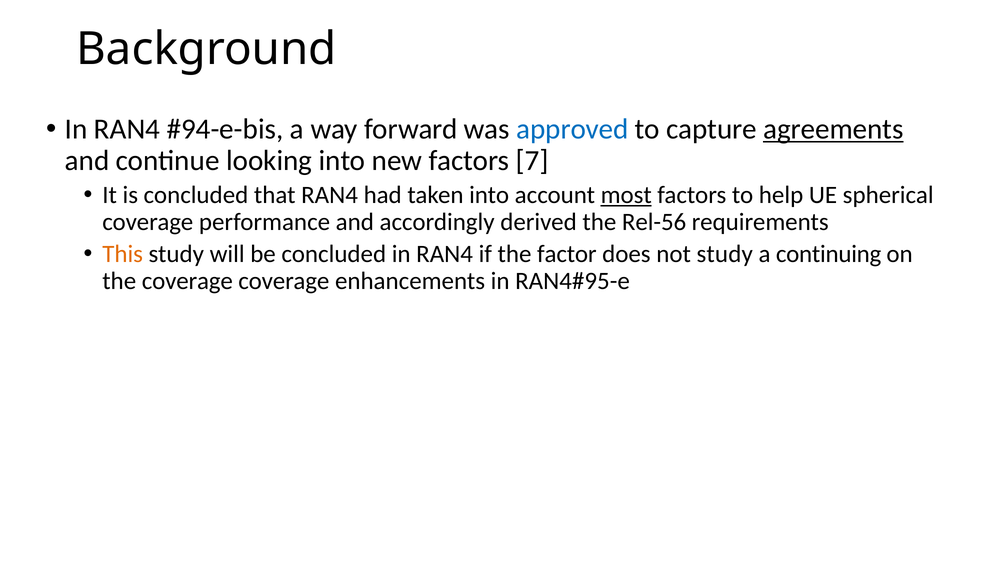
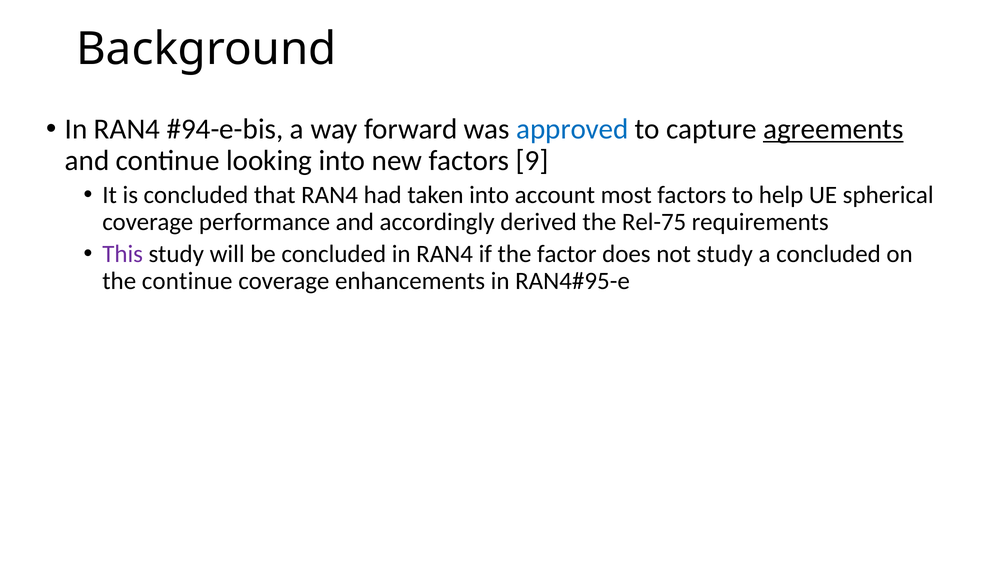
7: 7 -> 9 (532, 161)
most underline: present -> none (626, 195)
Rel-56: Rel-56 -> Rel-75 (654, 222)
This colour: orange -> purple (123, 254)
a continuing: continuing -> concluded (828, 254)
the coverage: coverage -> continue (187, 281)
